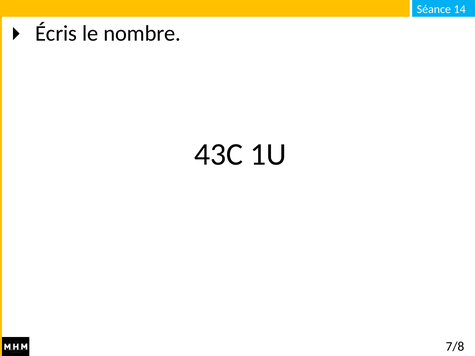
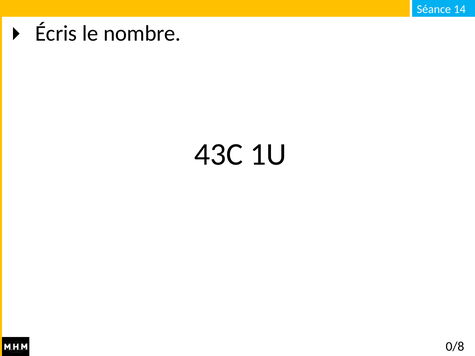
7/8: 7/8 -> 0/8 (455, 347)
